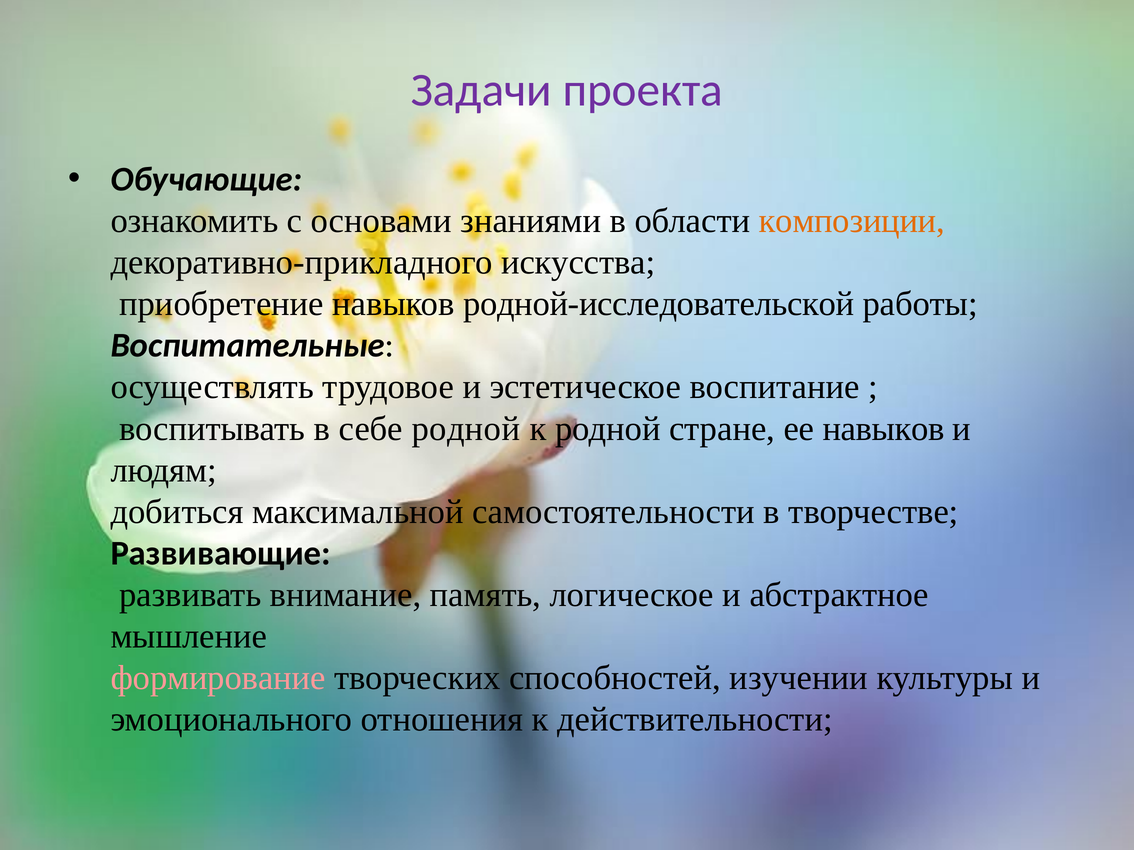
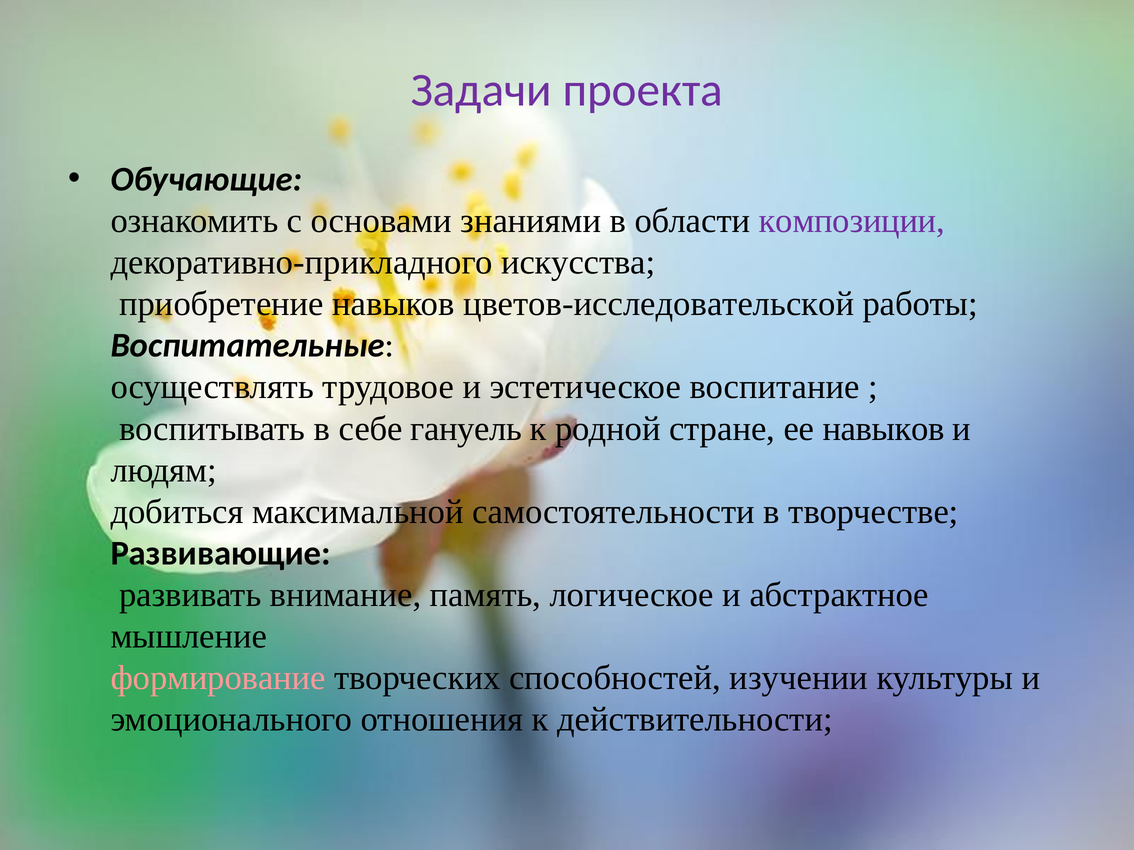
композиции colour: orange -> purple (852, 221)
родной-исследовательской: родной-исследовательской -> цветов-исследовательской (659, 304)
себе родной: родной -> гануель (466, 429)
